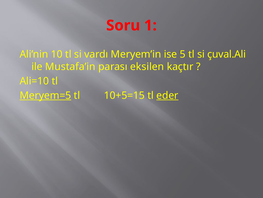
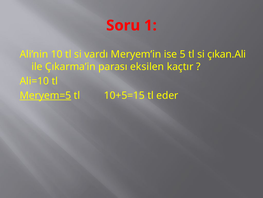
çuval.Ali: çuval.Ali -> çıkan.Ali (227, 54)
Mustafa’in: Mustafa’in -> Çıkarma’in (70, 66)
eder underline: present -> none (167, 95)
